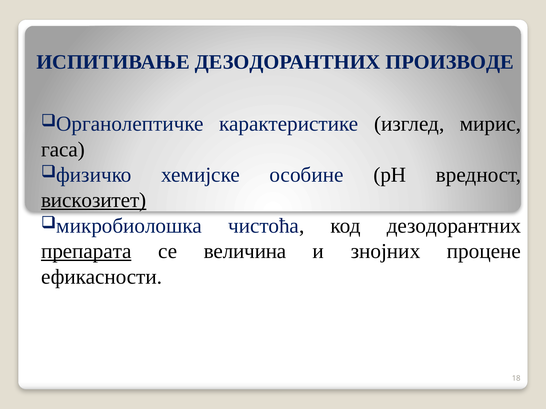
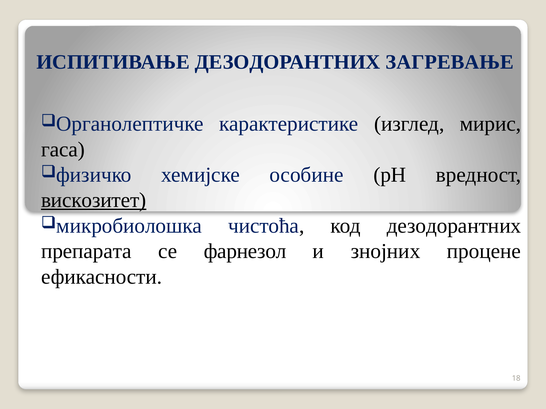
ПРОИЗВОДЕ: ПРОИЗВОДЕ -> ЗАГРЕВАЊЕ (450, 62)
препарата underline: present -> none (86, 252)
величина: величина -> фарнезол (245, 252)
